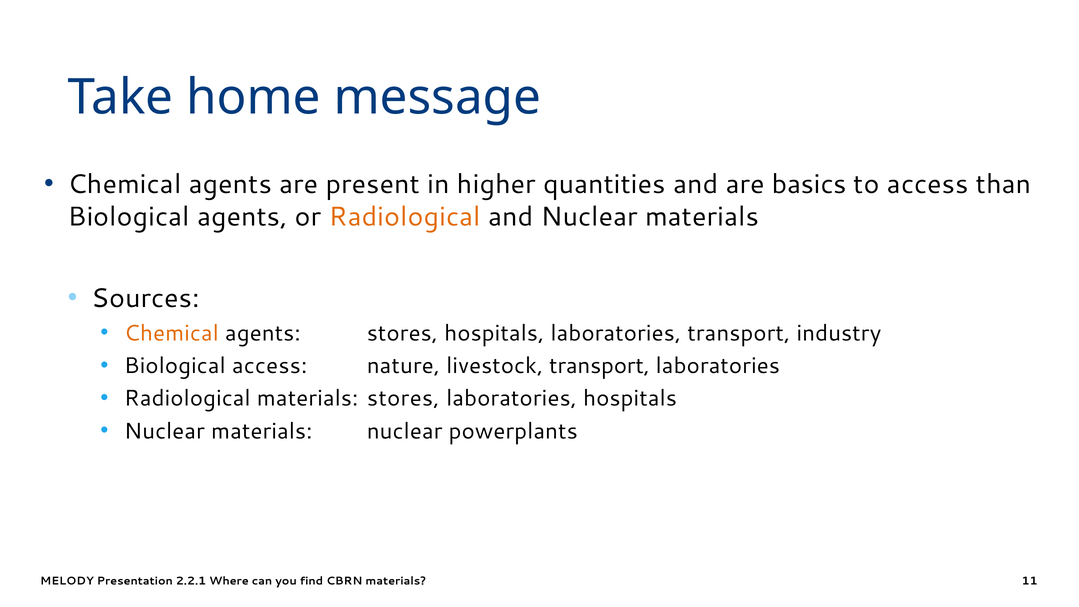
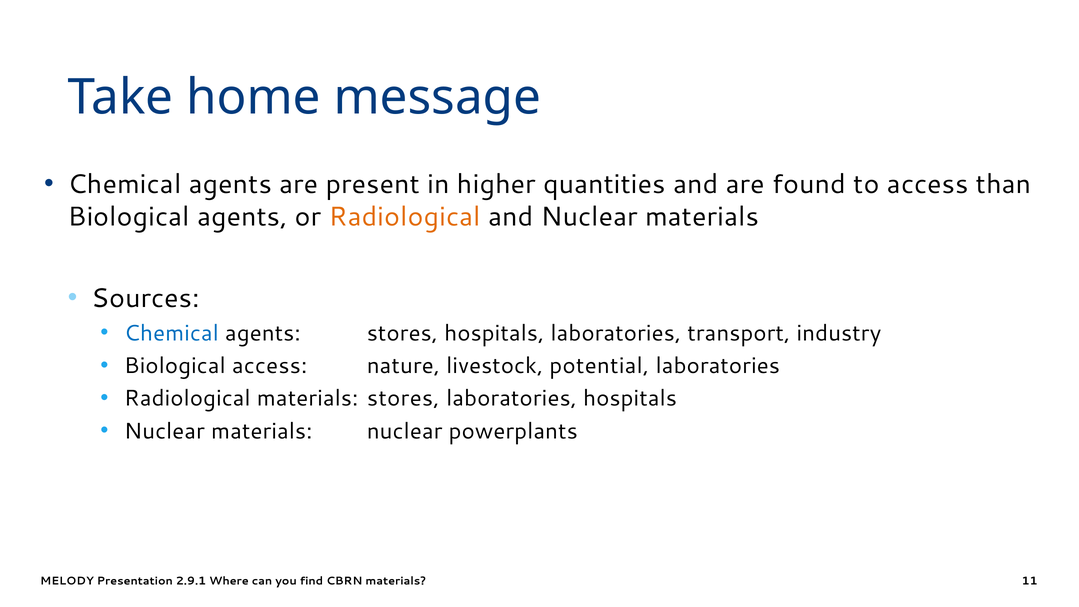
basics: basics -> found (809, 184)
Chemical colour: orange -> blue (171, 333)
livestock transport: transport -> potential (599, 366)
2.2.1: 2.2.1 -> 2.9.1 (191, 581)
